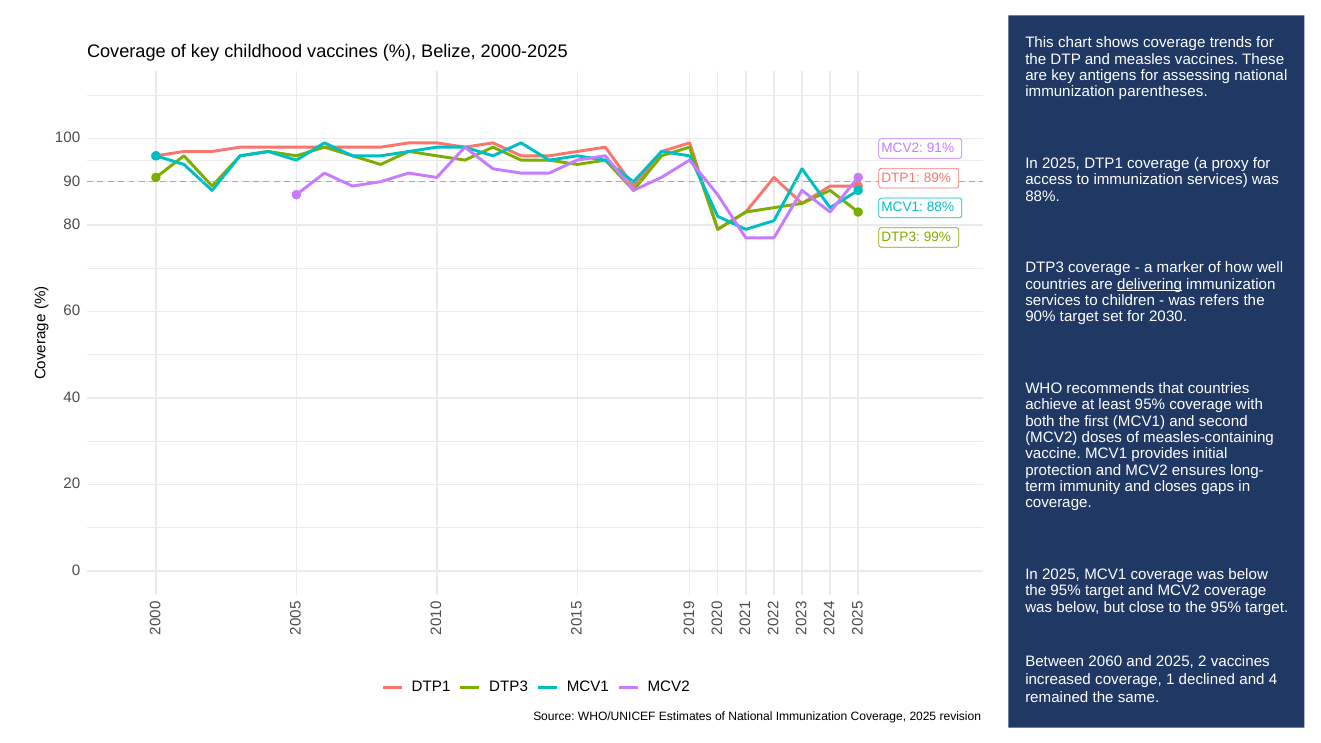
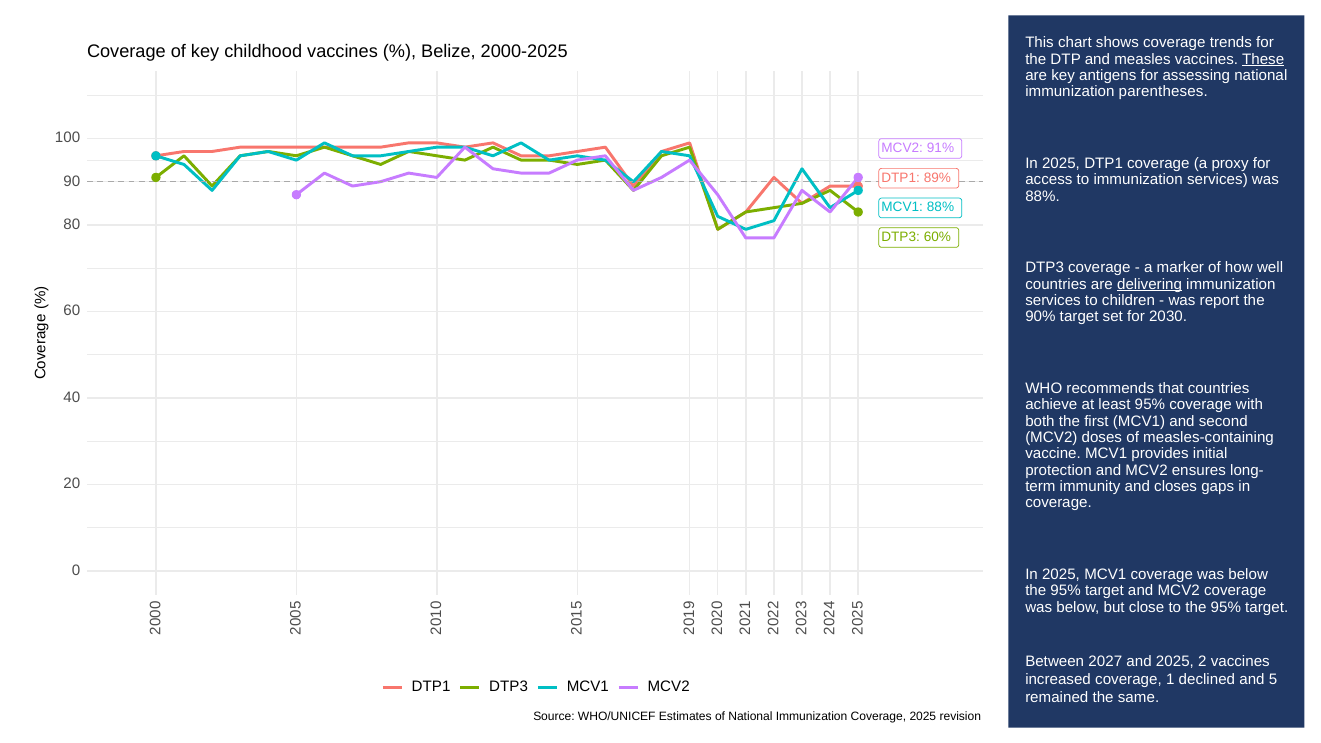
These underline: none -> present (1263, 59)
99%: 99% -> 60% (937, 237)
refers: refers -> report (1219, 300)
2060: 2060 -> 2027 (1105, 662)
and 4: 4 -> 5 (1273, 680)
